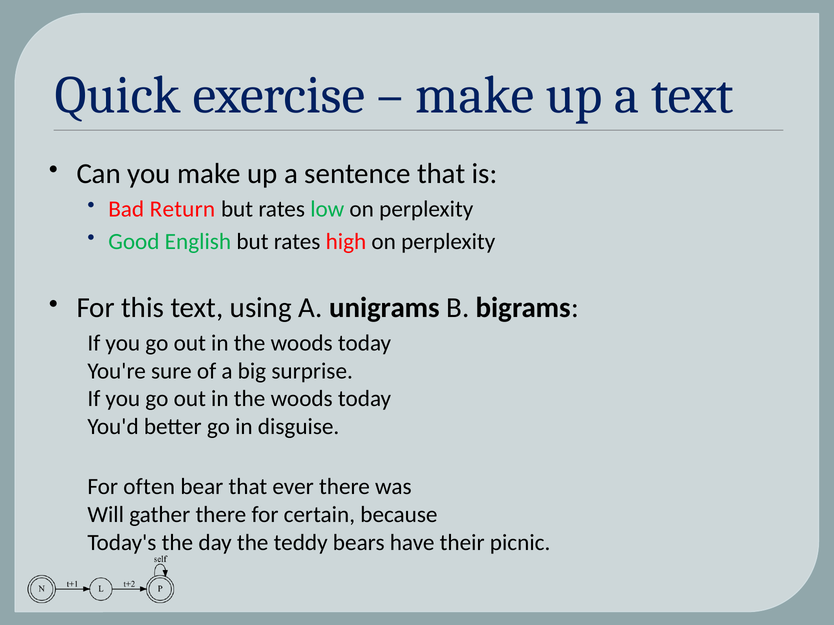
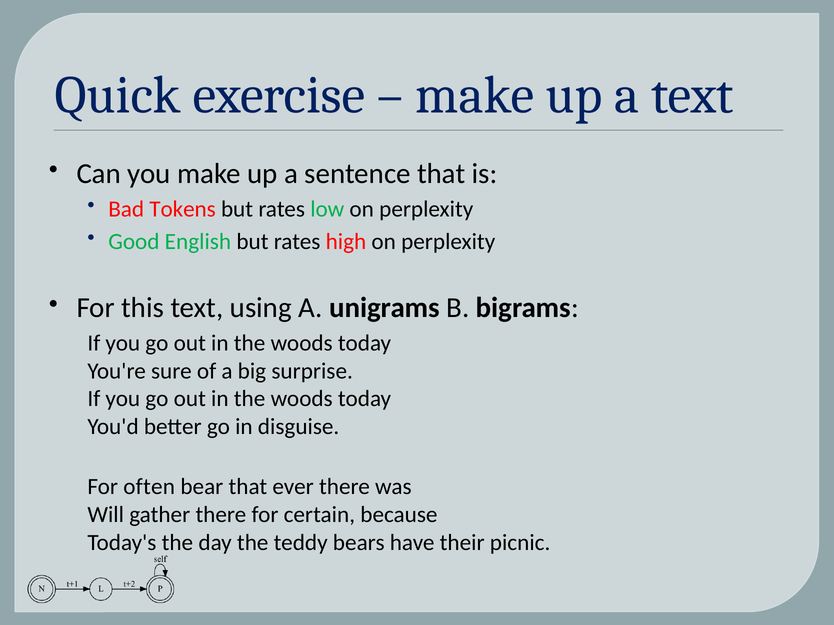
Return: Return -> Tokens (183, 209)
